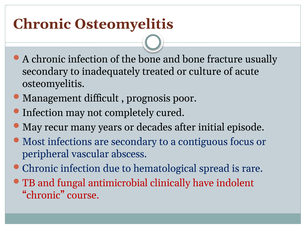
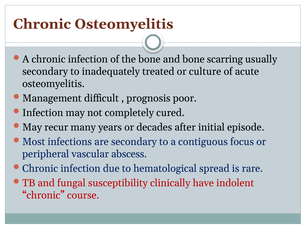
fracture: fracture -> scarring (225, 59)
antimicrobial: antimicrobial -> susceptibility (118, 183)
